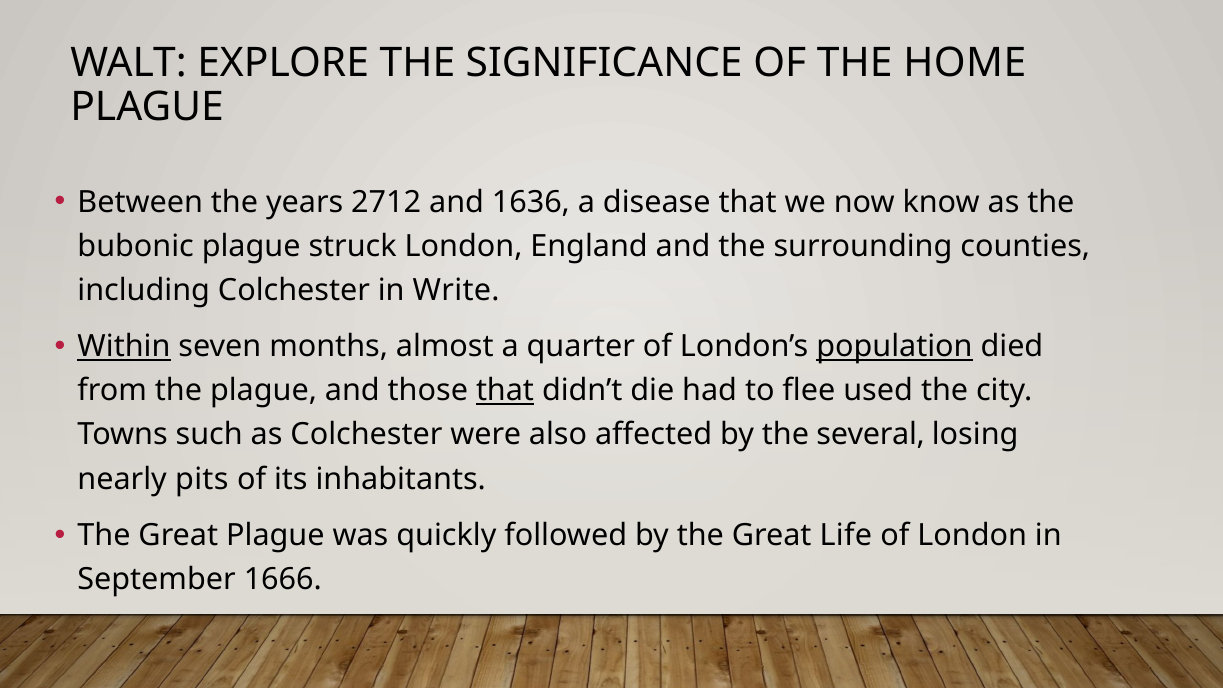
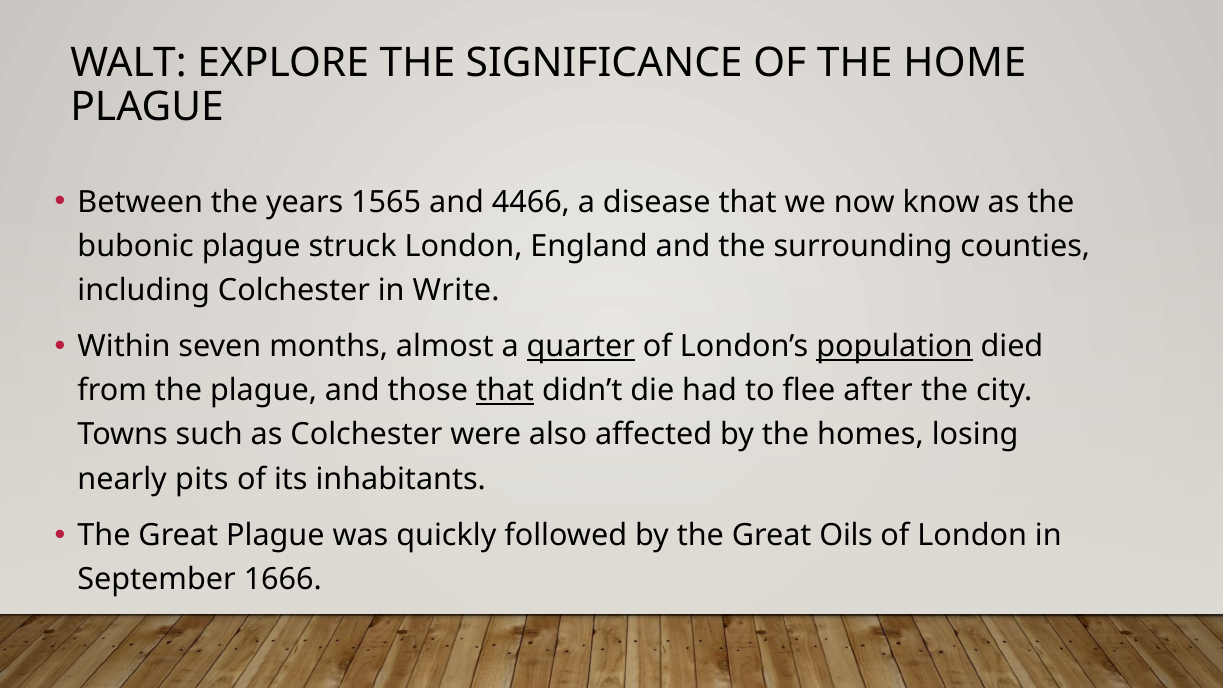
2712: 2712 -> 1565 (386, 202)
1636: 1636 -> 4466 (531, 202)
Within underline: present -> none (124, 347)
quarter underline: none -> present (581, 347)
used: used -> after (878, 391)
several: several -> homes (870, 435)
Life: Life -> Oils (846, 536)
